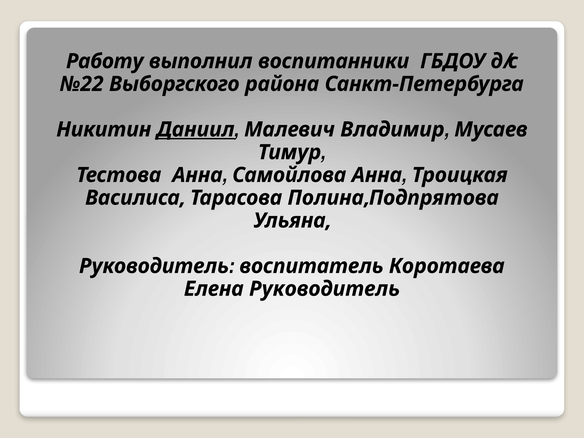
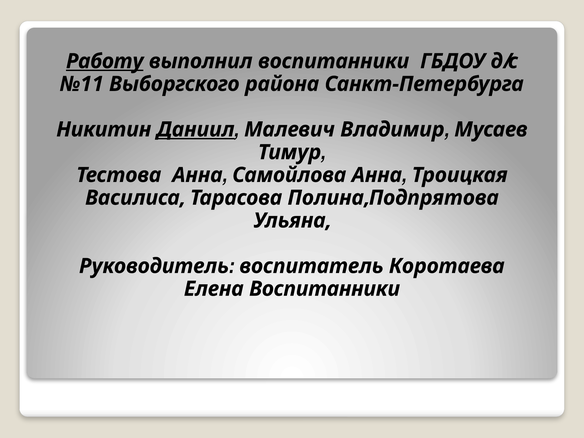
Работу underline: none -> present (105, 61)
№22: №22 -> №11 (82, 84)
Елена Руководитель: Руководитель -> Воспитанники (325, 289)
